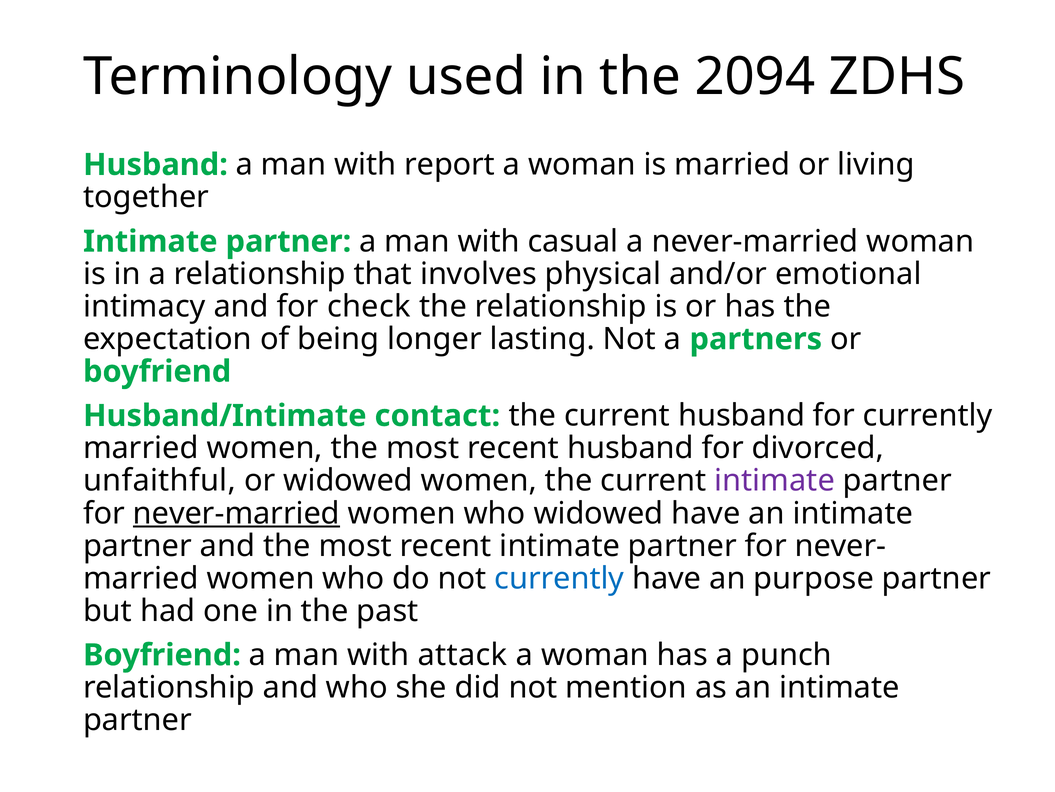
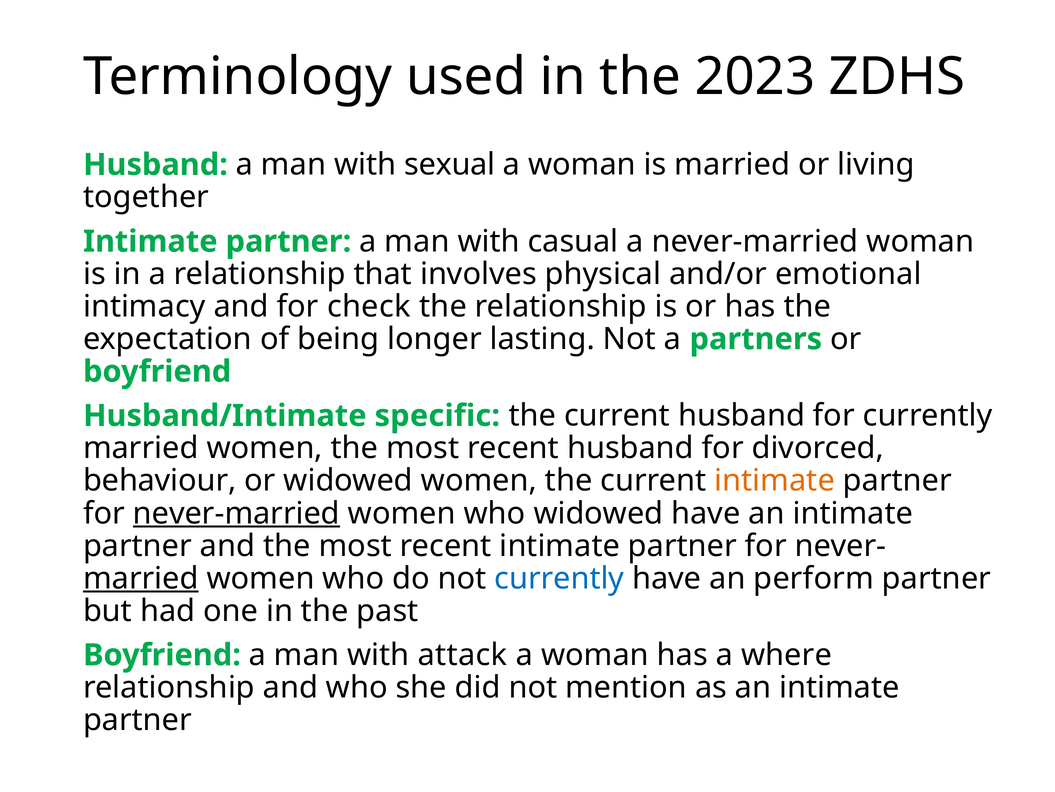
2094: 2094 -> 2023 (755, 77)
report: report -> sexual (450, 165)
contact: contact -> specific (437, 415)
unfaithful: unfaithful -> behaviour (160, 480)
intimate colour: purple -> orange (775, 480)
married underline: none -> present (141, 578)
purpose: purpose -> perform (814, 578)
punch: punch -> where (787, 654)
